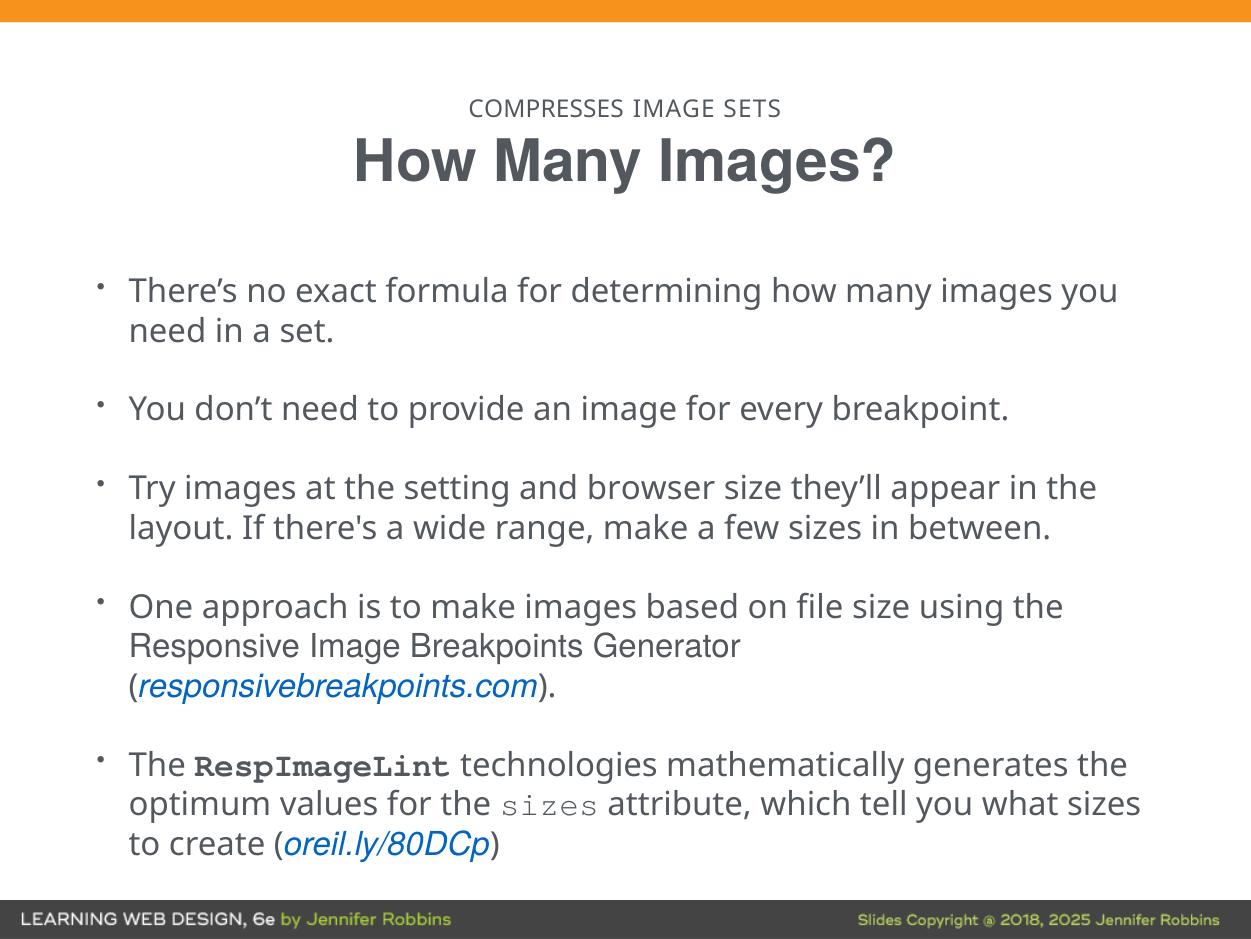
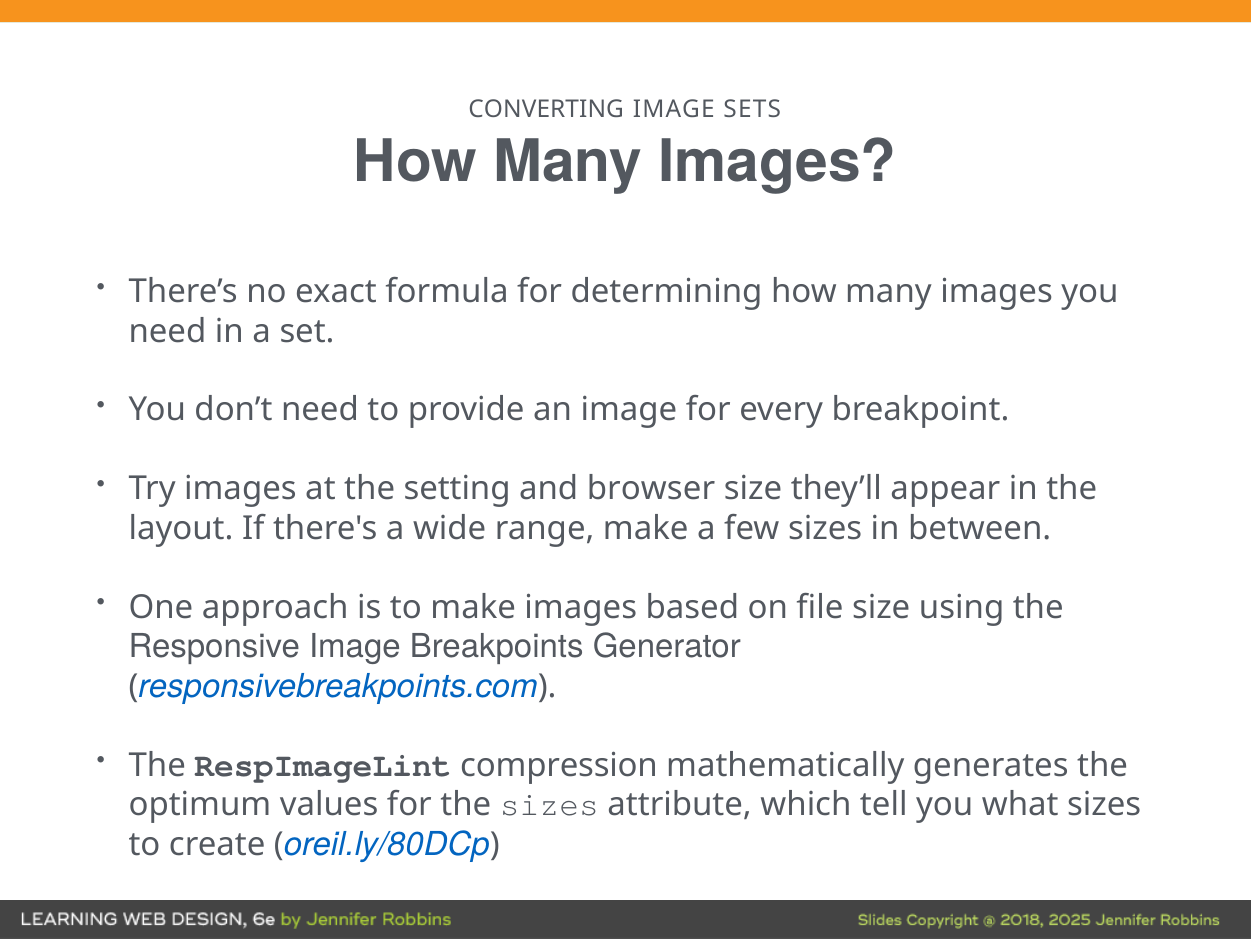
COMPRESSES: COMPRESSES -> CONVERTING (546, 110)
technologies: technologies -> compression (559, 765)
